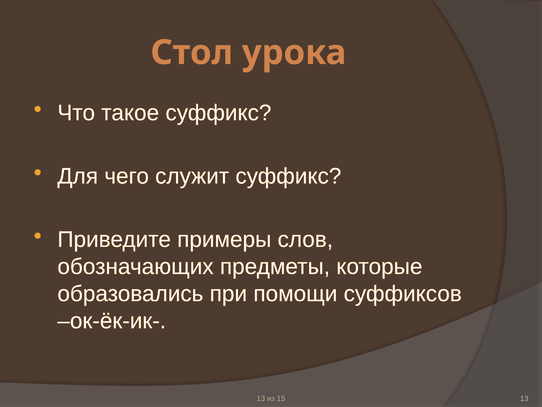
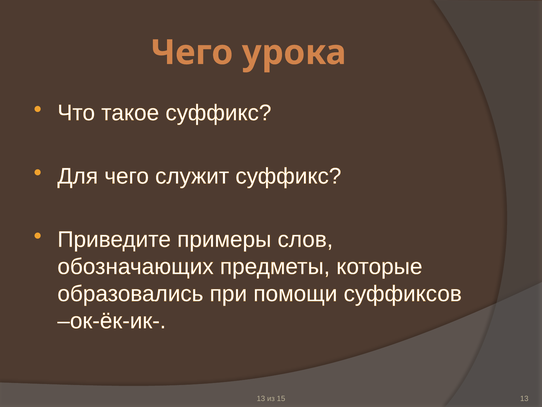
Стол: Стол -> Чего (192, 53)
